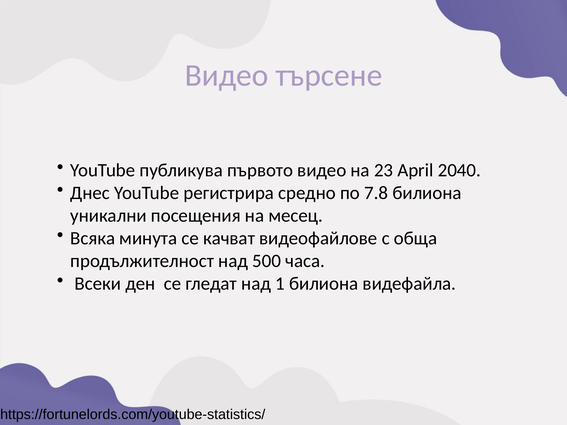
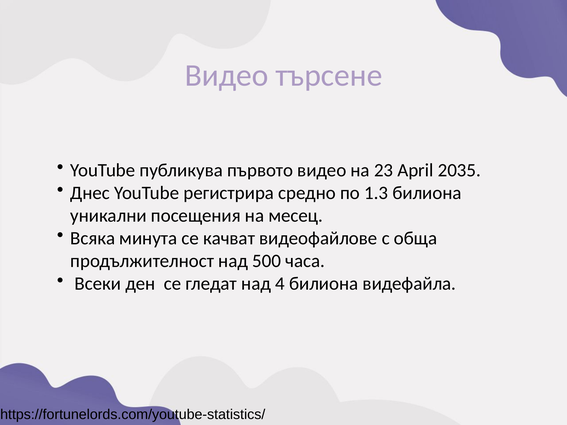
2040: 2040 -> 2035 (459, 170)
7.8: 7.8 -> 1.3 (376, 193)
1: 1 -> 4 (280, 284)
